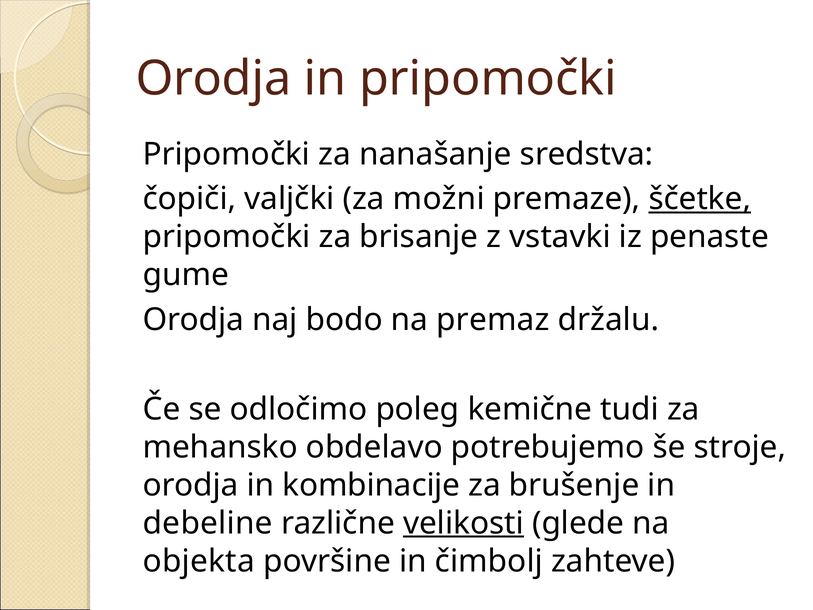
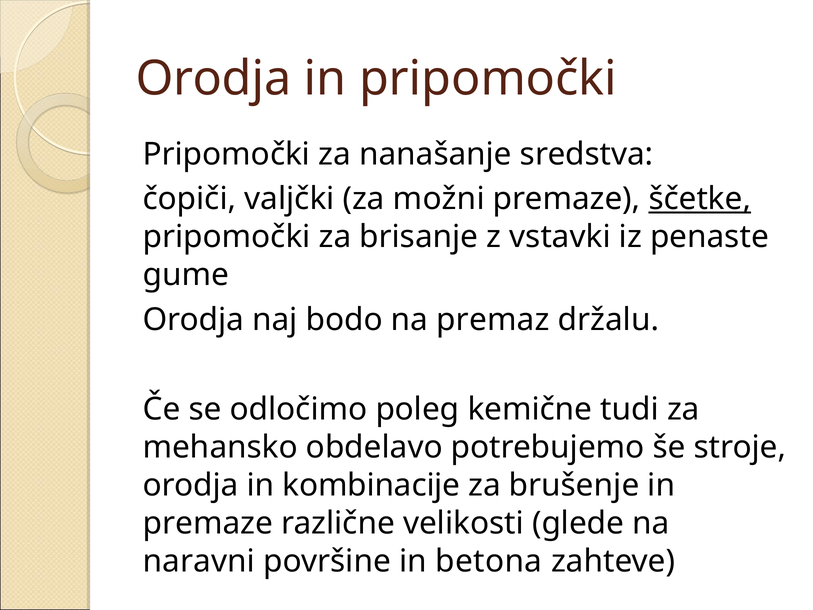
debeline: debeline -> premaze (208, 523)
velikosti underline: present -> none (463, 523)
objekta: objekta -> naravni (199, 561)
čimbolj: čimbolj -> betona (489, 561)
